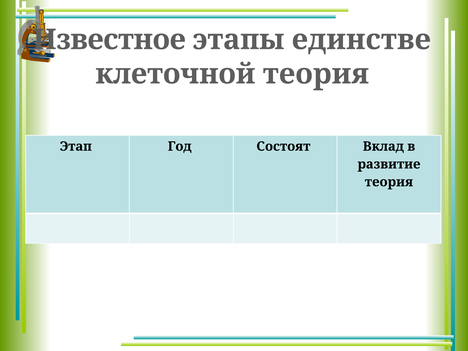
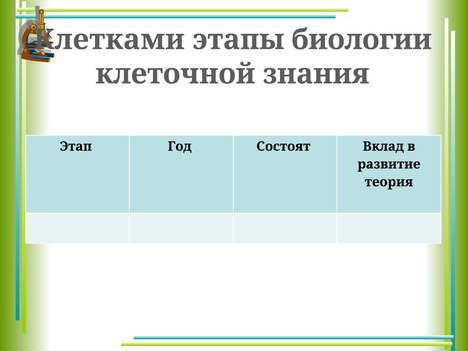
Известное: Известное -> Клетками (109, 40)
единстве: единстве -> биологии (362, 40)
клеточной теория: теория -> знания (316, 74)
